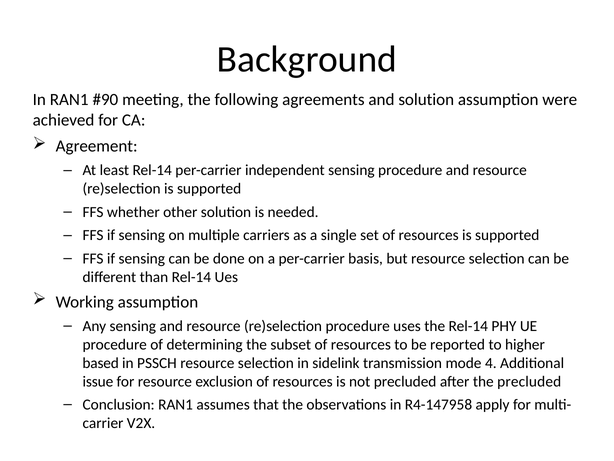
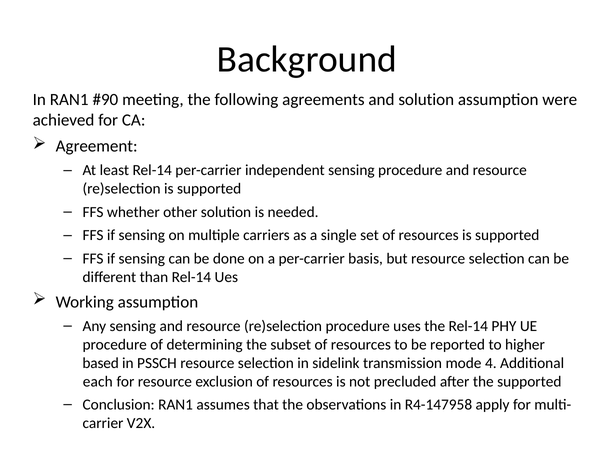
issue: issue -> each (98, 381)
the precluded: precluded -> supported (529, 381)
